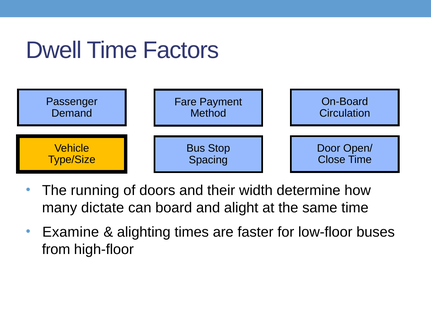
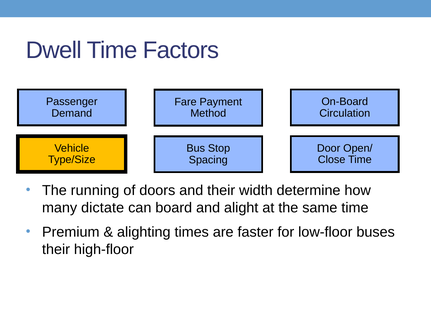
Examine: Examine -> Premium (71, 232)
from: from -> their (56, 250)
